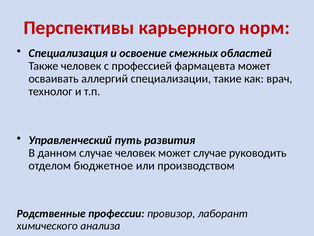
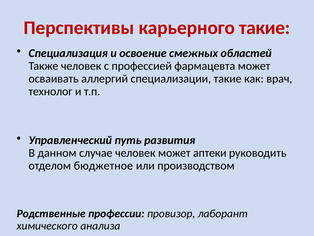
карьерного норм: норм -> такие (265, 28)
может случае: случае -> аптеки (210, 153)
